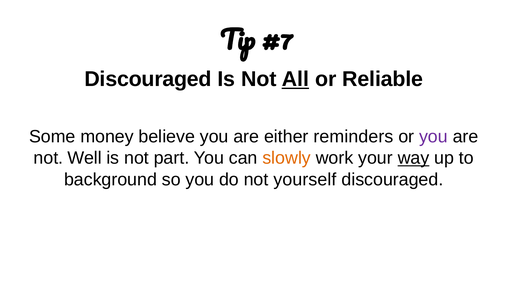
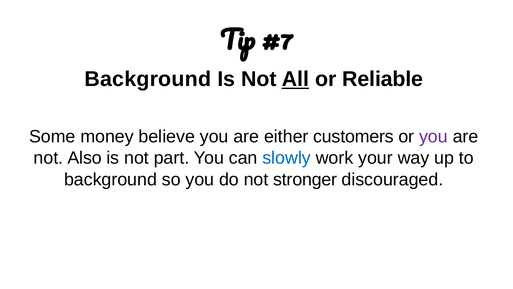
Discouraged: Discouraged -> Background (148, 79)
reminders: reminders -> customers (354, 136)
Well: Well -> Also (85, 158)
slowly colour: orange -> blue (287, 158)
way underline: present -> none (414, 158)
yourself: yourself -> stronger (305, 179)
